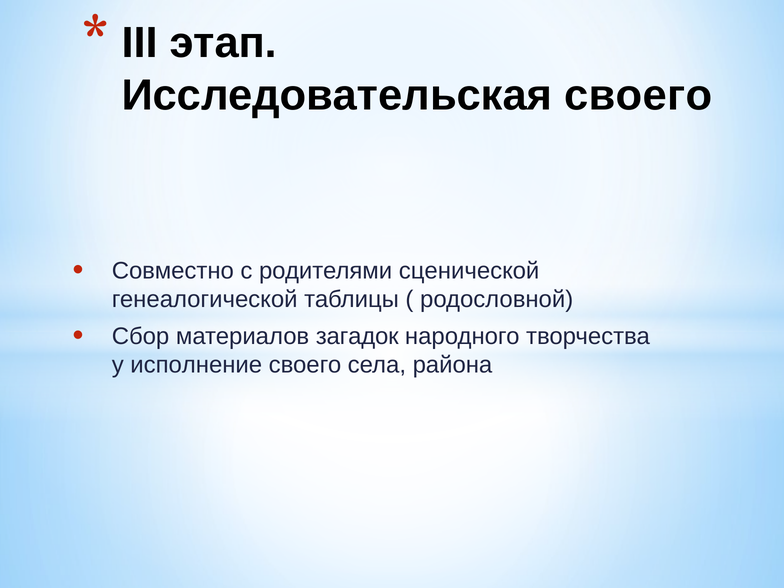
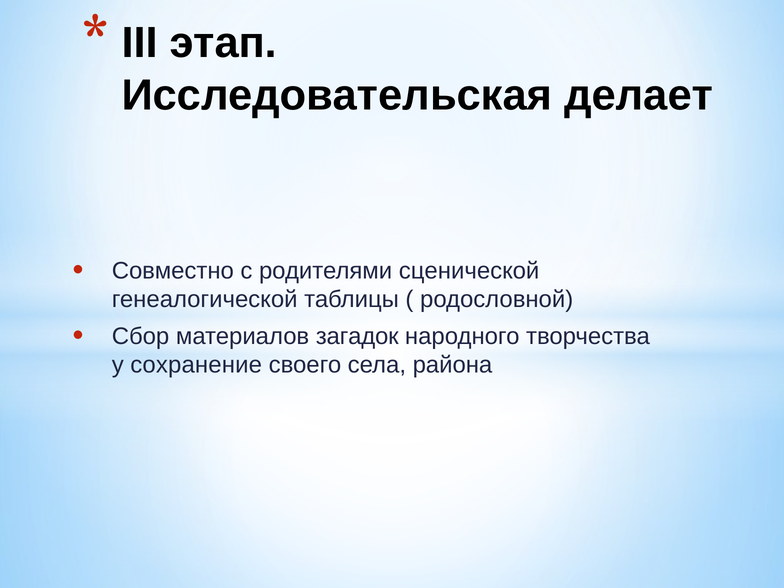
Исследовательская своего: своего -> делает (639, 95)
исполнение: исполнение -> сохранение (196, 365)
